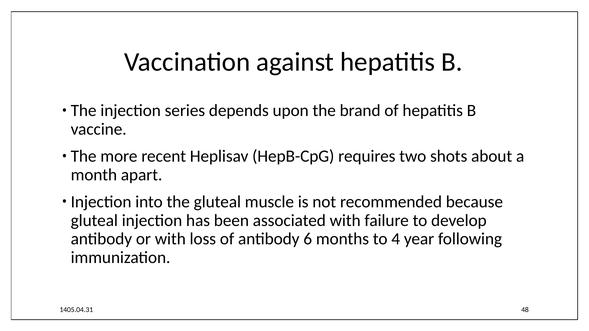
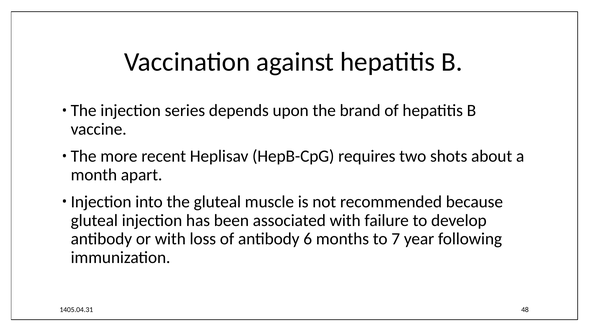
4: 4 -> 7 (396, 239)
